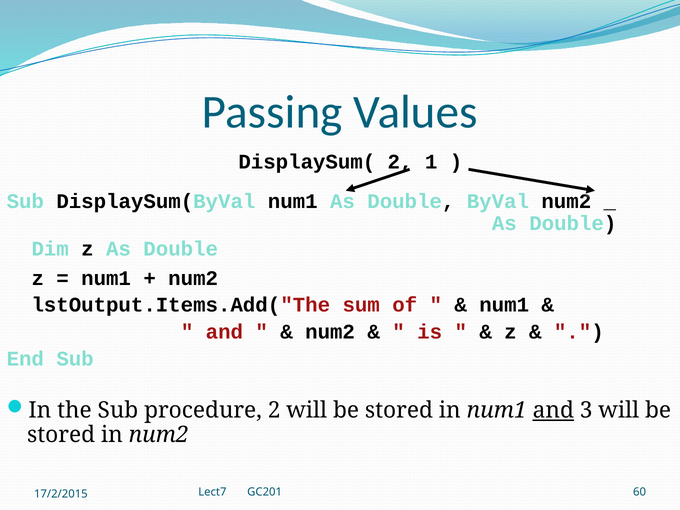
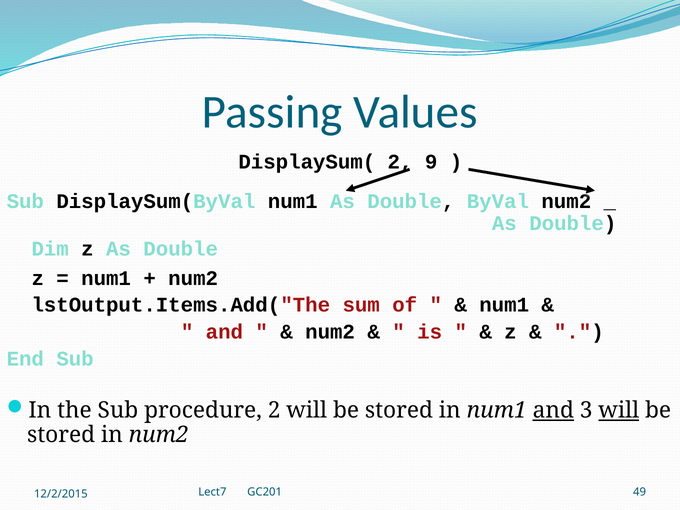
1: 1 -> 9 (431, 162)
will underline: none -> present (619, 410)
60: 60 -> 49 (640, 492)
17/2/2015: 17/2/2015 -> 12/2/2015 (61, 494)
